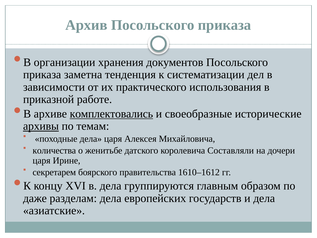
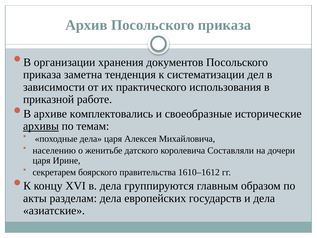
комплектовались underline: present -> none (111, 114)
количества: количества -> населению (54, 150)
даже: даже -> акты (35, 198)
